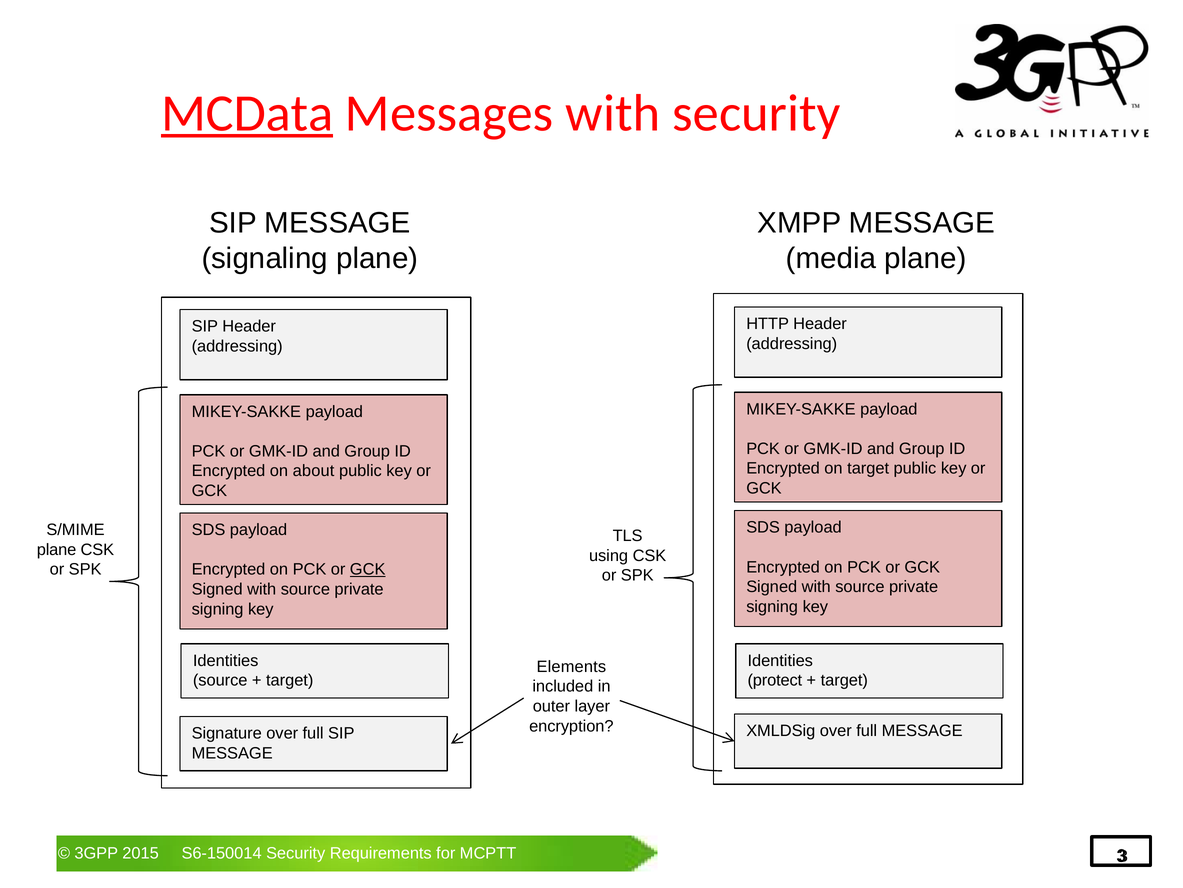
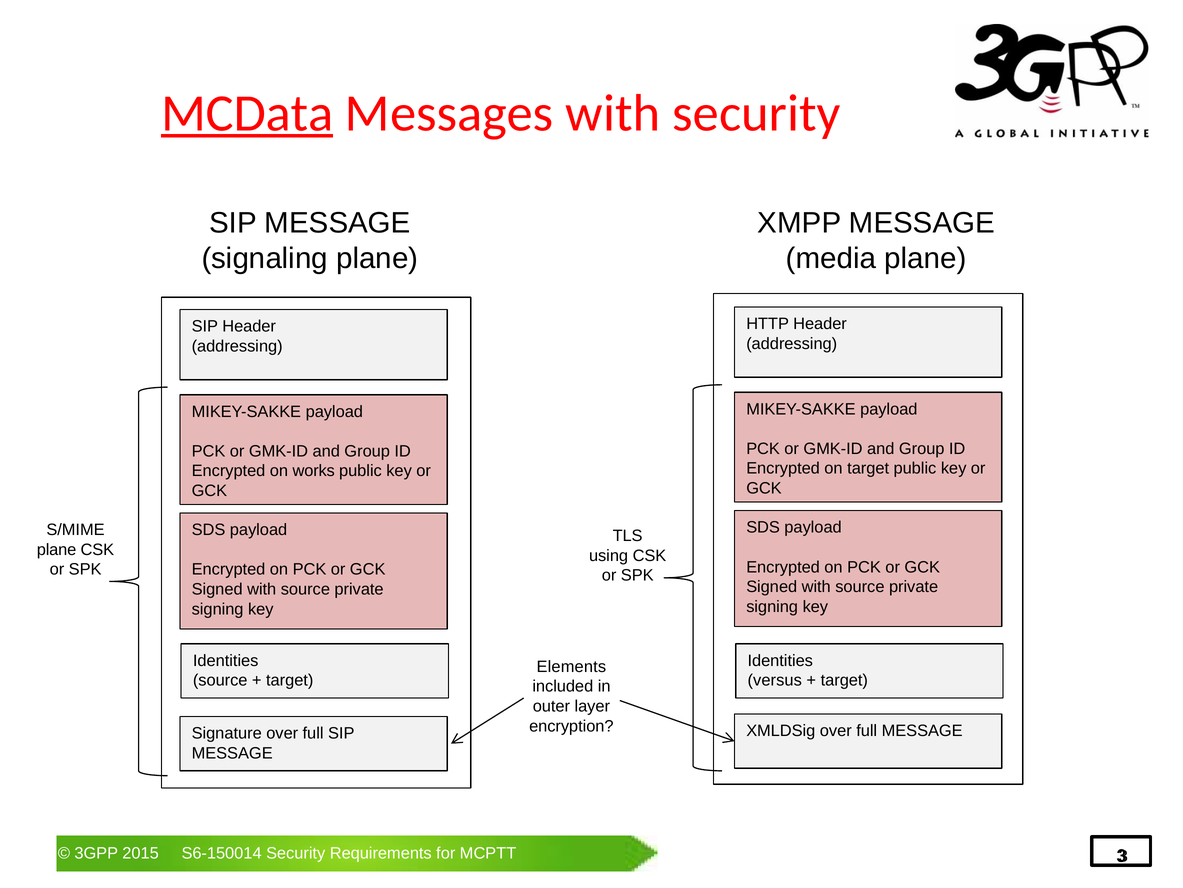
about: about -> works (314, 471)
GCK underline: present -> none (368, 569)
protect: protect -> versus (775, 680)
